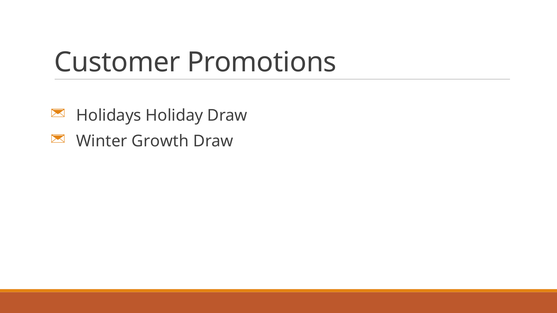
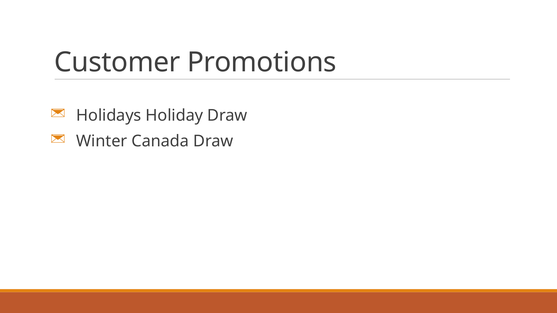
Growth: Growth -> Canada (160, 141)
